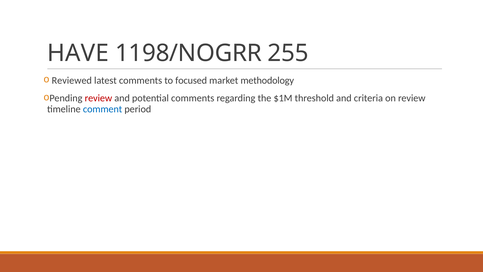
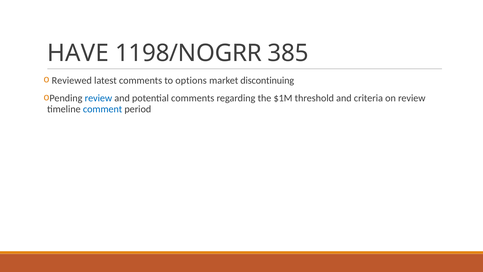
255: 255 -> 385 (288, 53)
focused: focused -> options (191, 80)
methodology: methodology -> discontinuing (267, 80)
review colour: red -> blue (98, 98)
